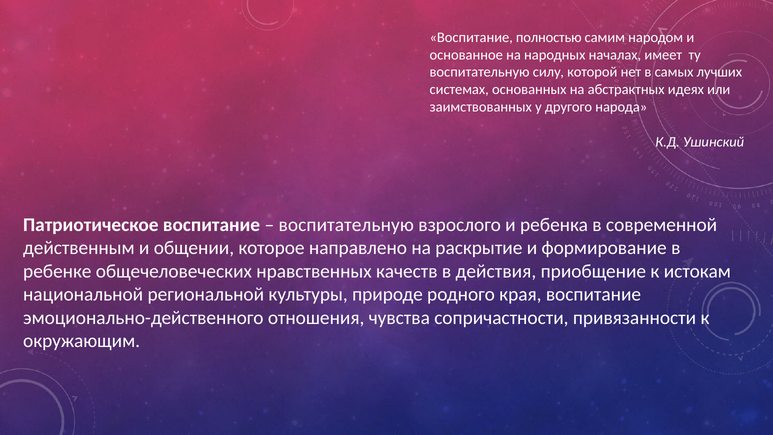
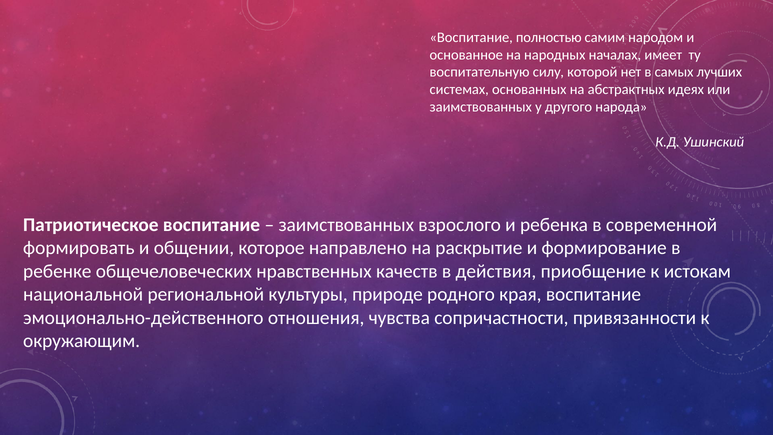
воспитательную: воспитательную -> заимствованных (346, 225)
действенным: действенным -> формировать (79, 248)
